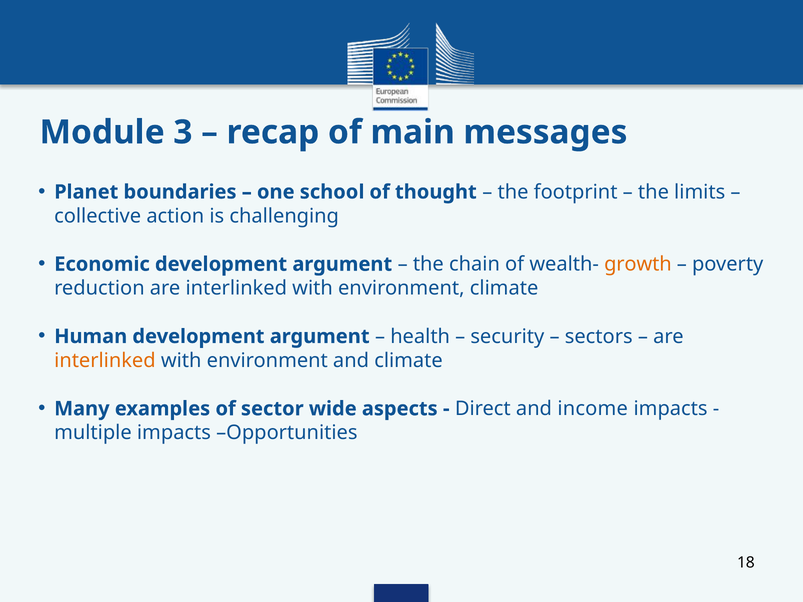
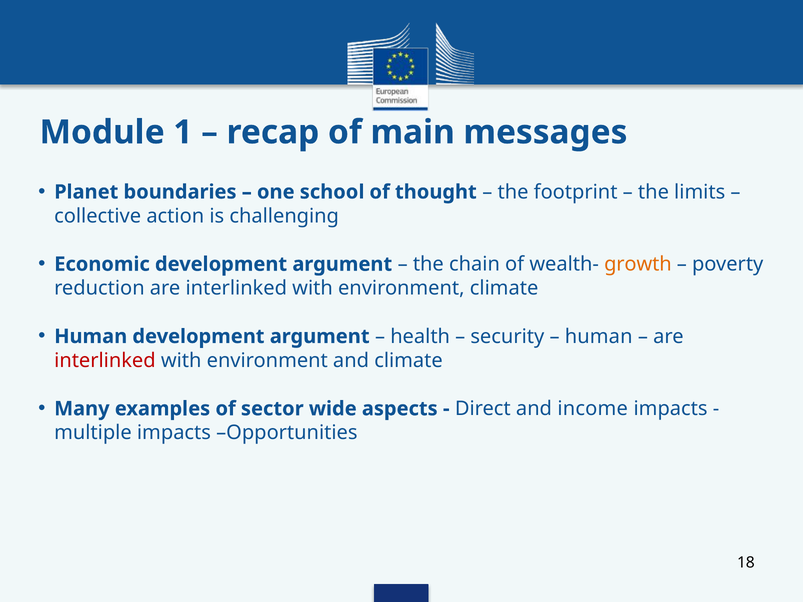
3: 3 -> 1 (183, 132)
sectors: sectors -> human (599, 337)
interlinked colour: orange -> red (105, 361)
